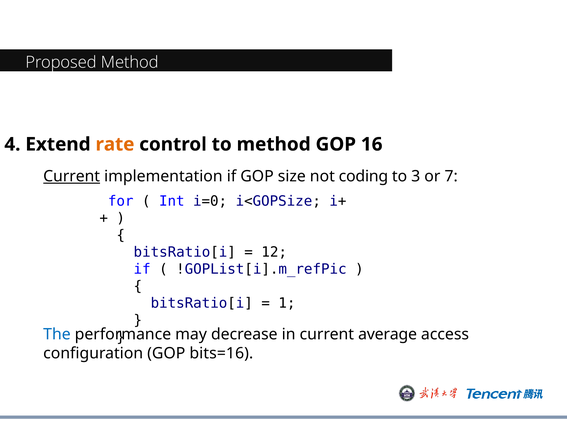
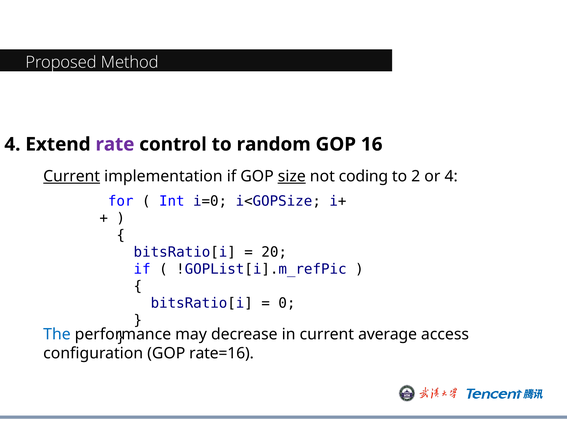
rate colour: orange -> purple (115, 144)
to method: method -> random (274, 144)
size underline: none -> present (292, 176)
3: 3 -> 2 (416, 176)
or 7: 7 -> 4 (451, 176)
12: 12 -> 20 (274, 252)
1: 1 -> 0 (287, 303)
bits=16: bits=16 -> rate=16 (221, 353)
